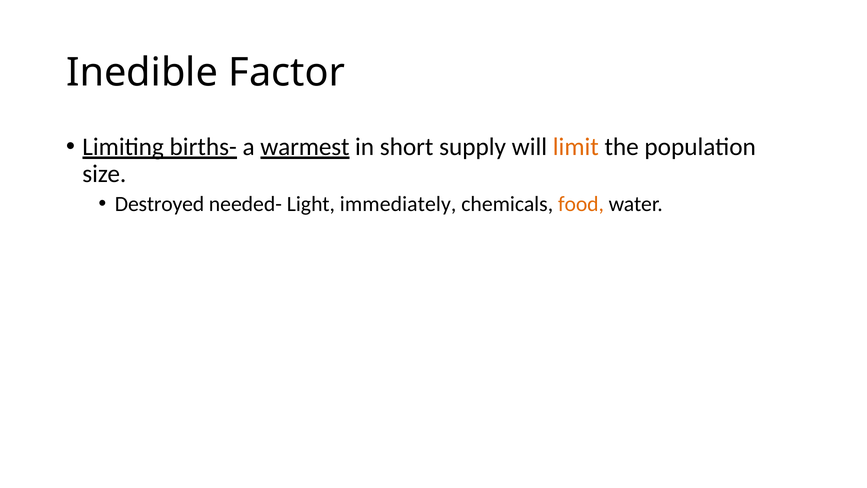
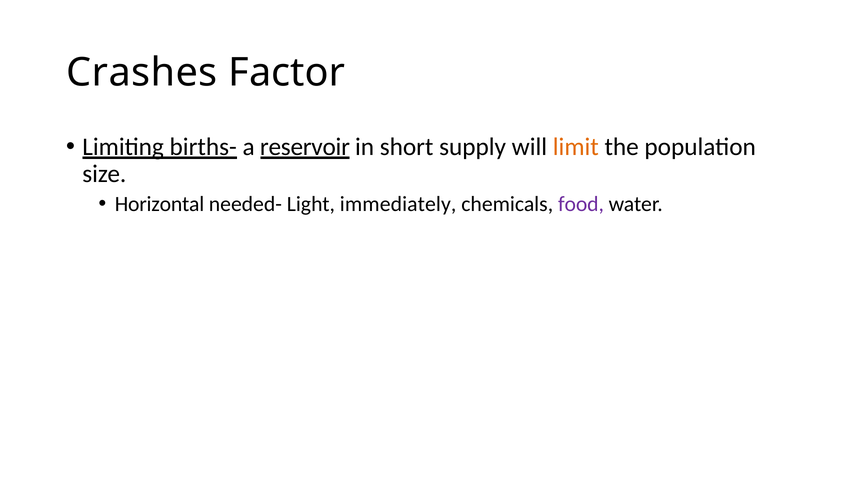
Inedible: Inedible -> Crashes (142, 73)
warmest: warmest -> reservoir (305, 147)
Destroyed: Destroyed -> Horizontal (160, 204)
food colour: orange -> purple (581, 204)
